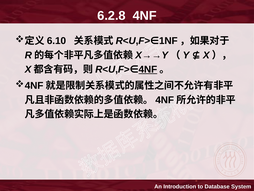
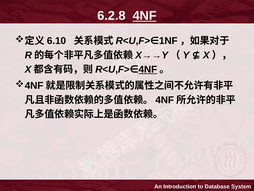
4NF underline: none -> present (145, 16)
